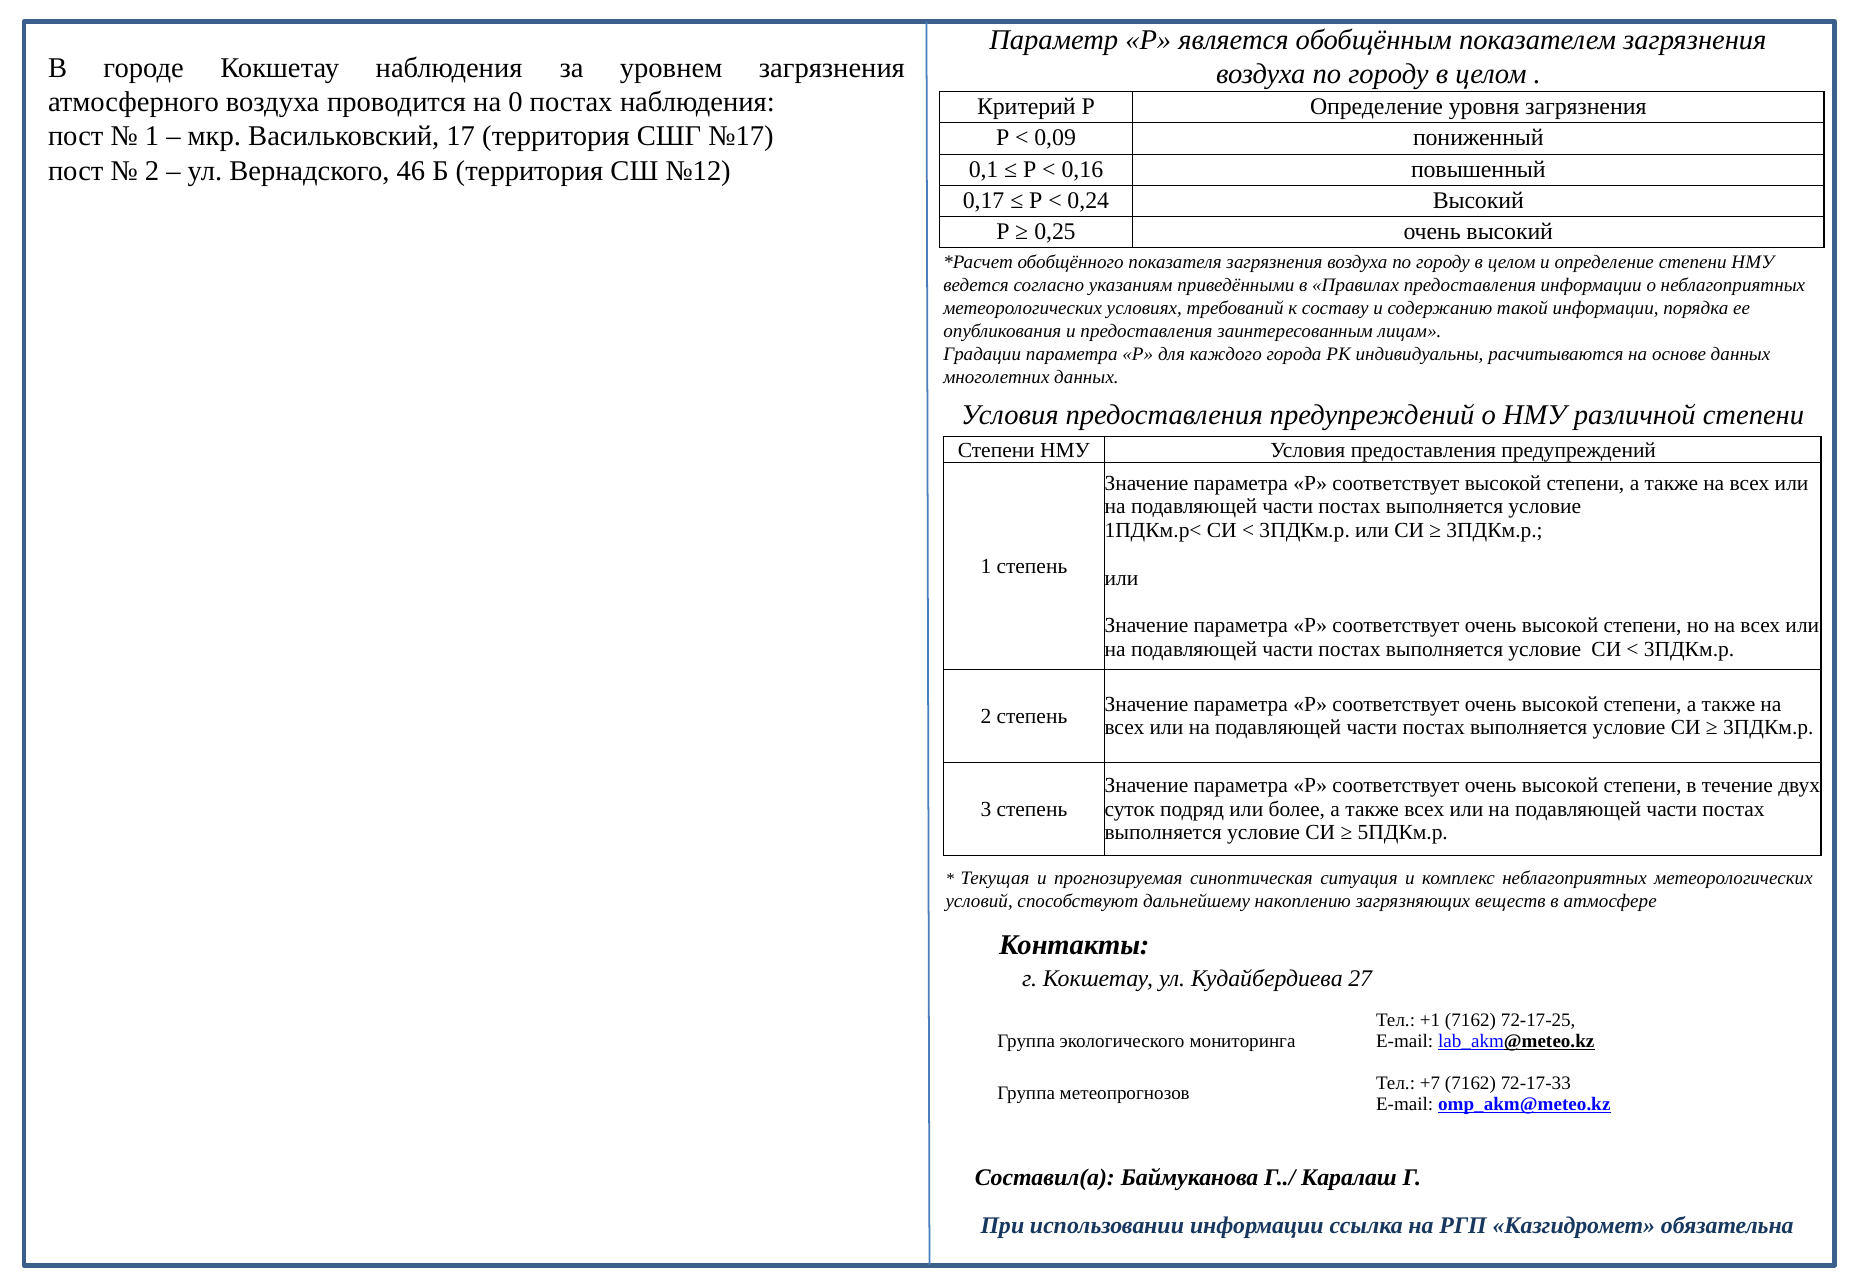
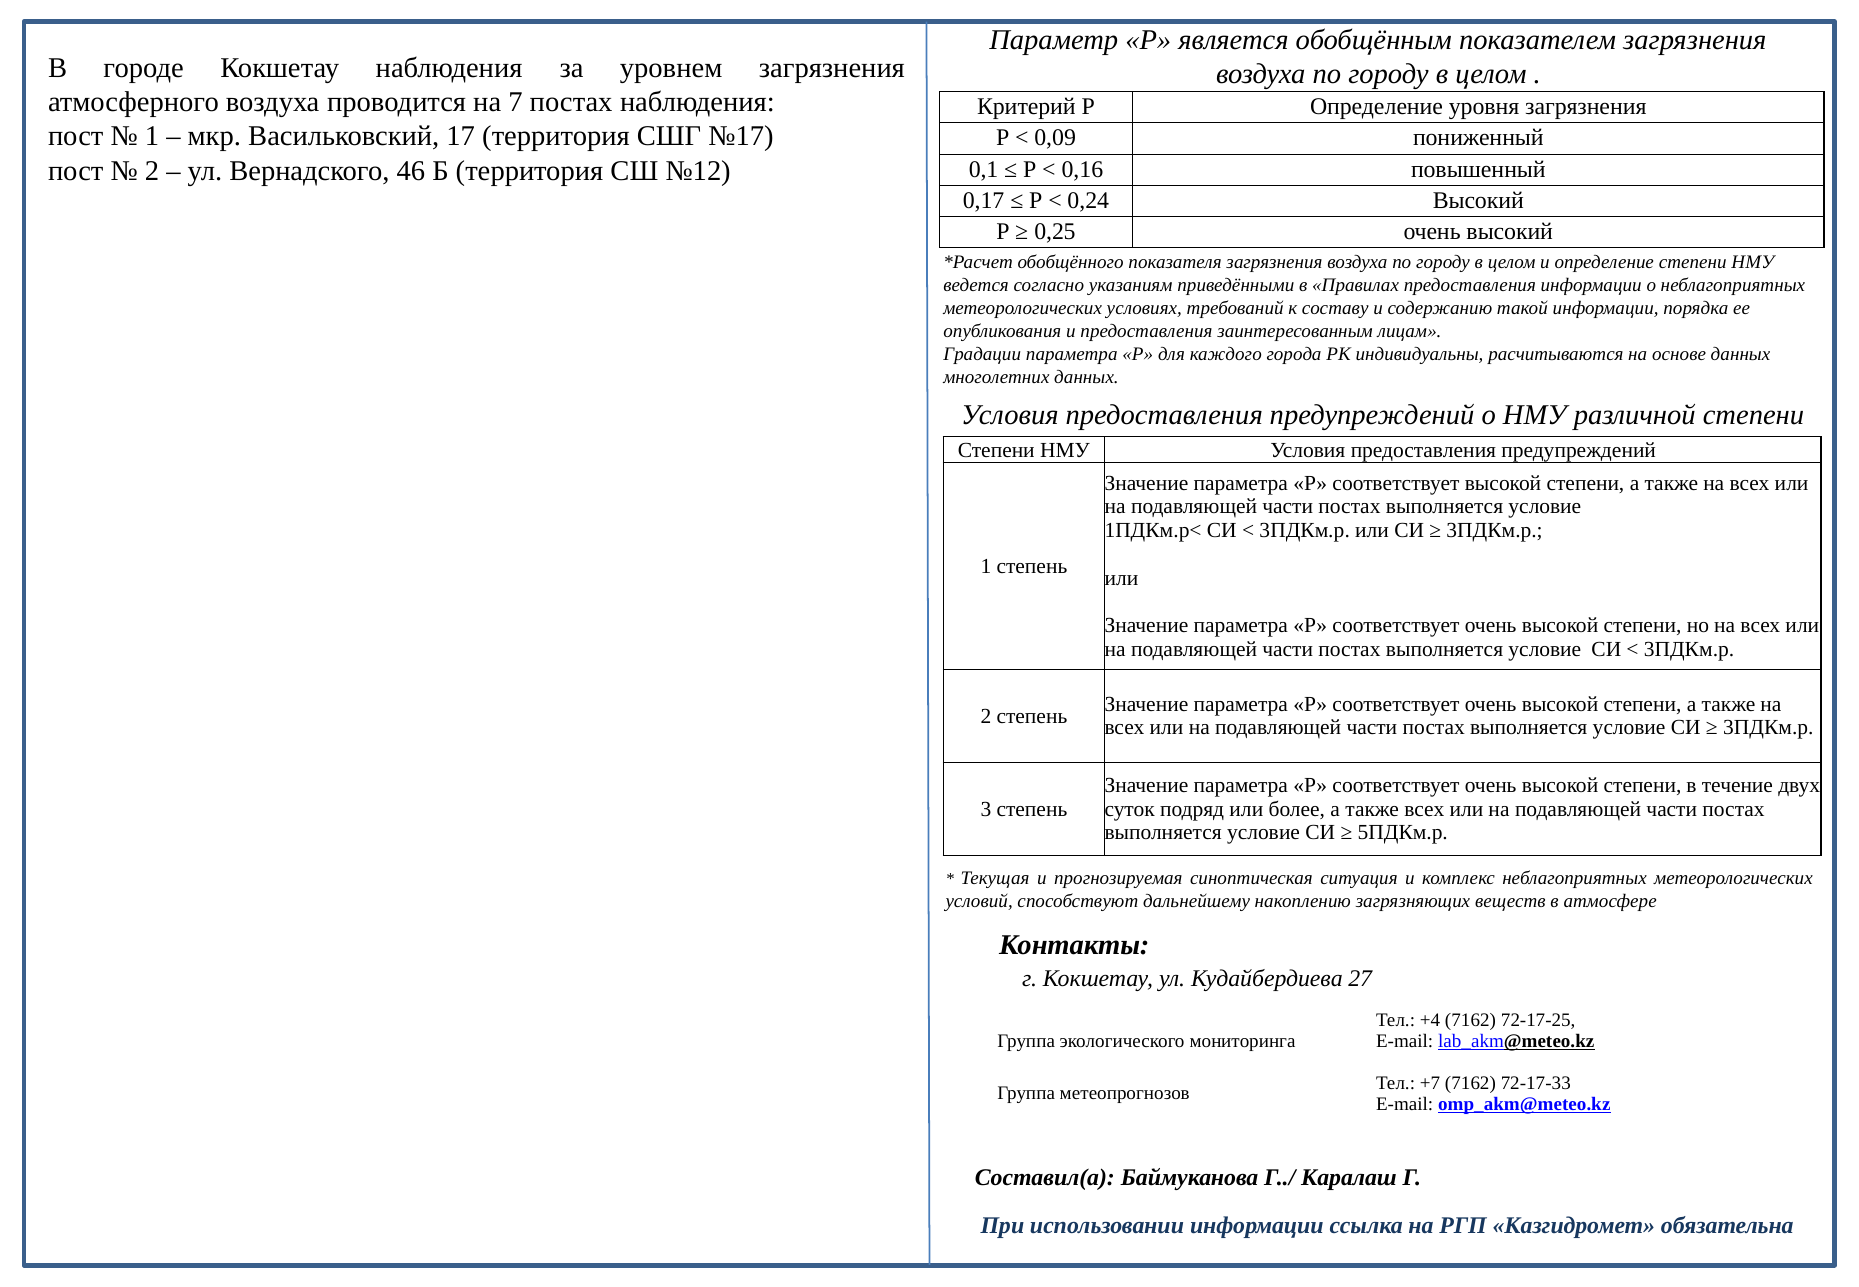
0: 0 -> 7 (515, 102)
+1: +1 -> +4 (1430, 1020)
